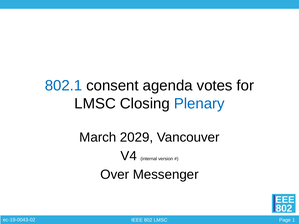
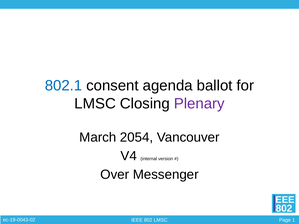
votes: votes -> ballot (215, 86)
Plenary colour: blue -> purple (199, 104)
2029: 2029 -> 2054 (137, 137)
